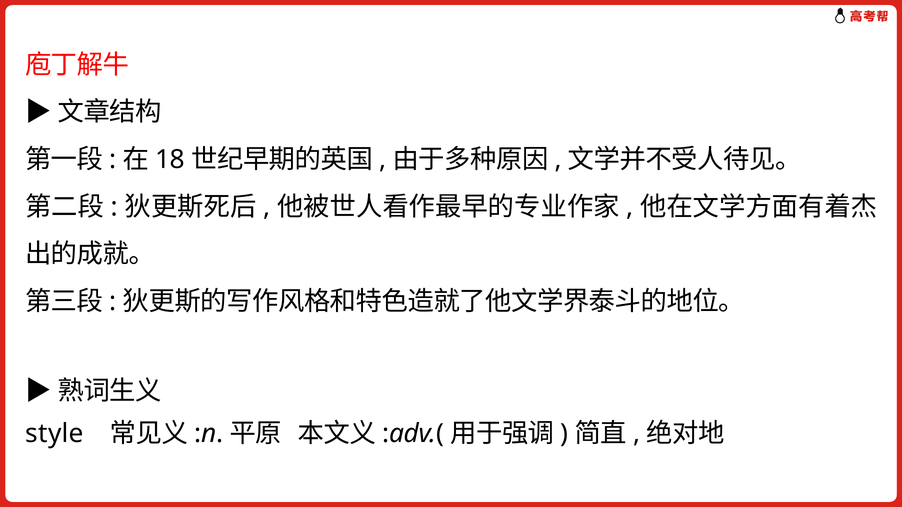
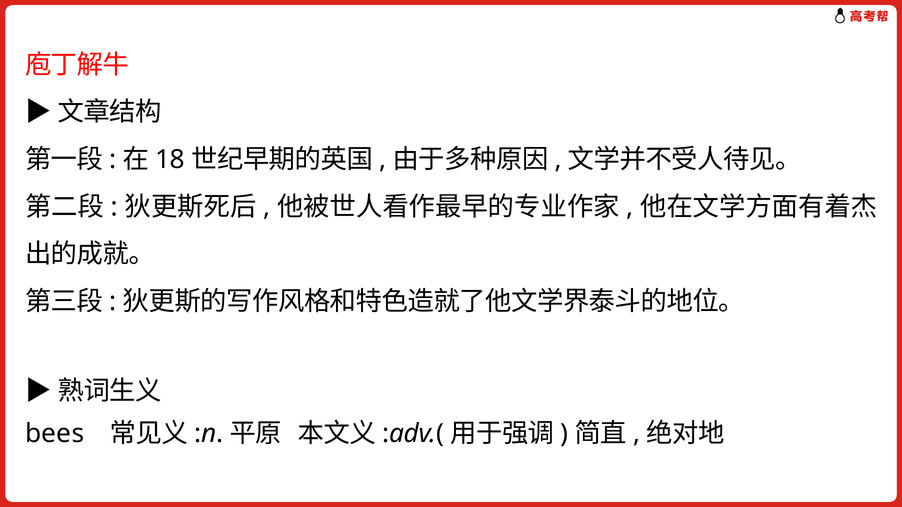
style: style -> bees (55, 434)
